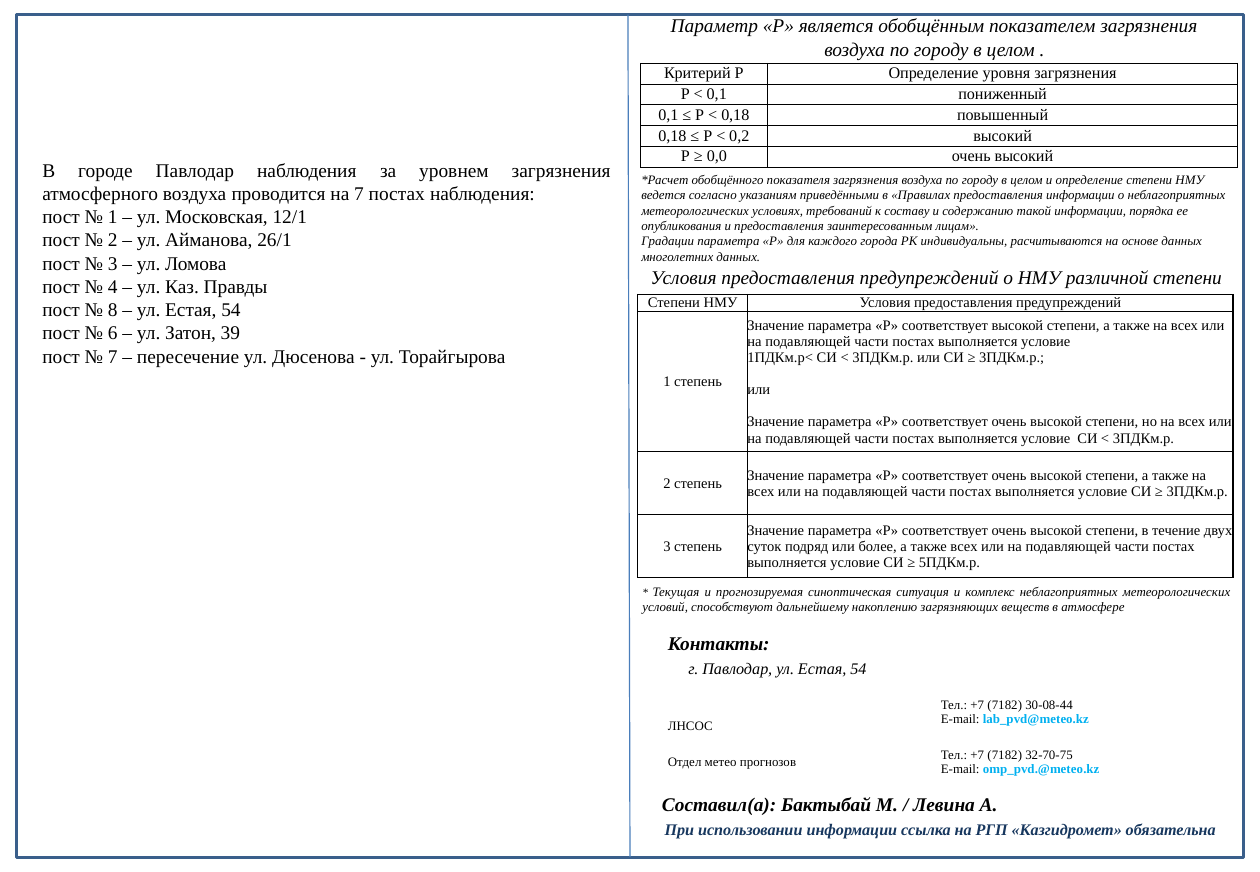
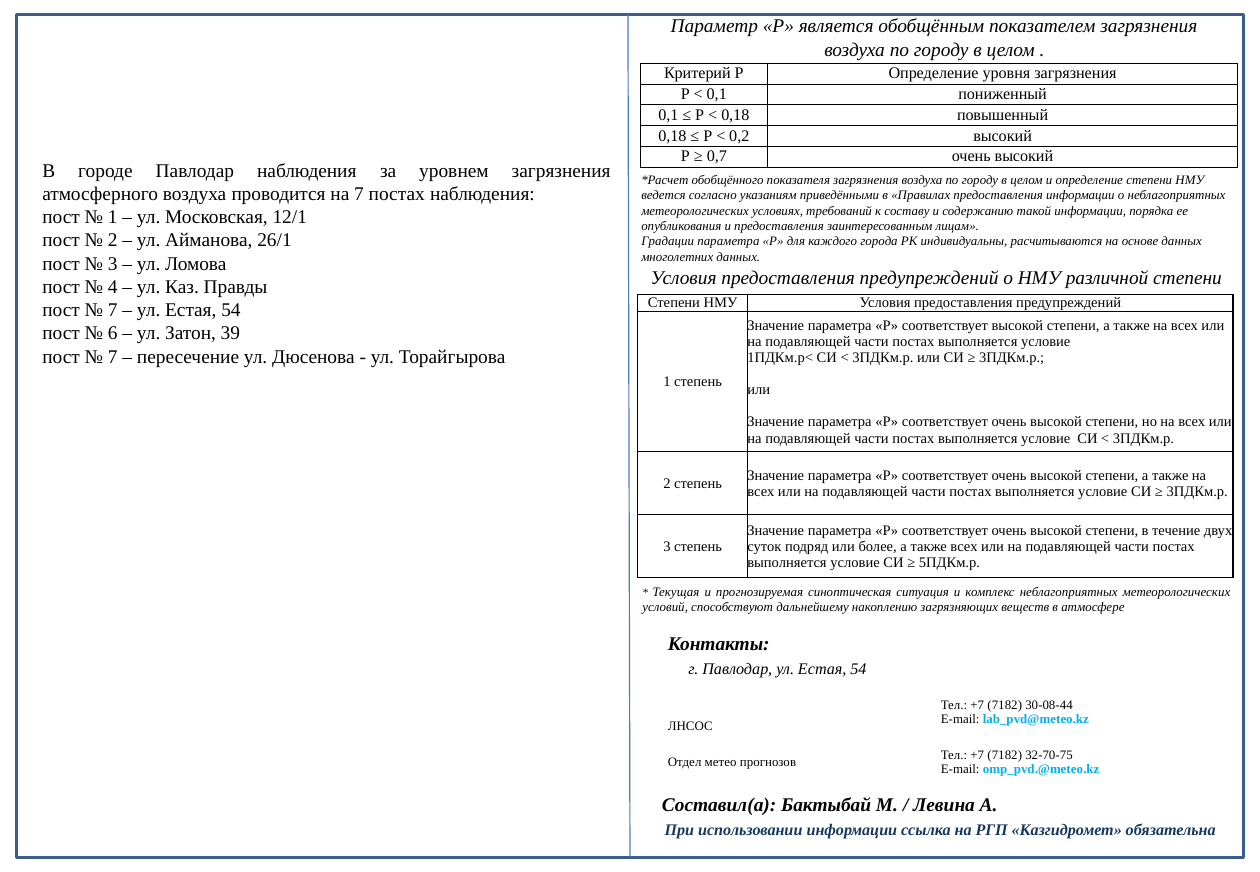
0,0: 0,0 -> 0,7 (717, 157)
8: 8 -> 7 (113, 310)
